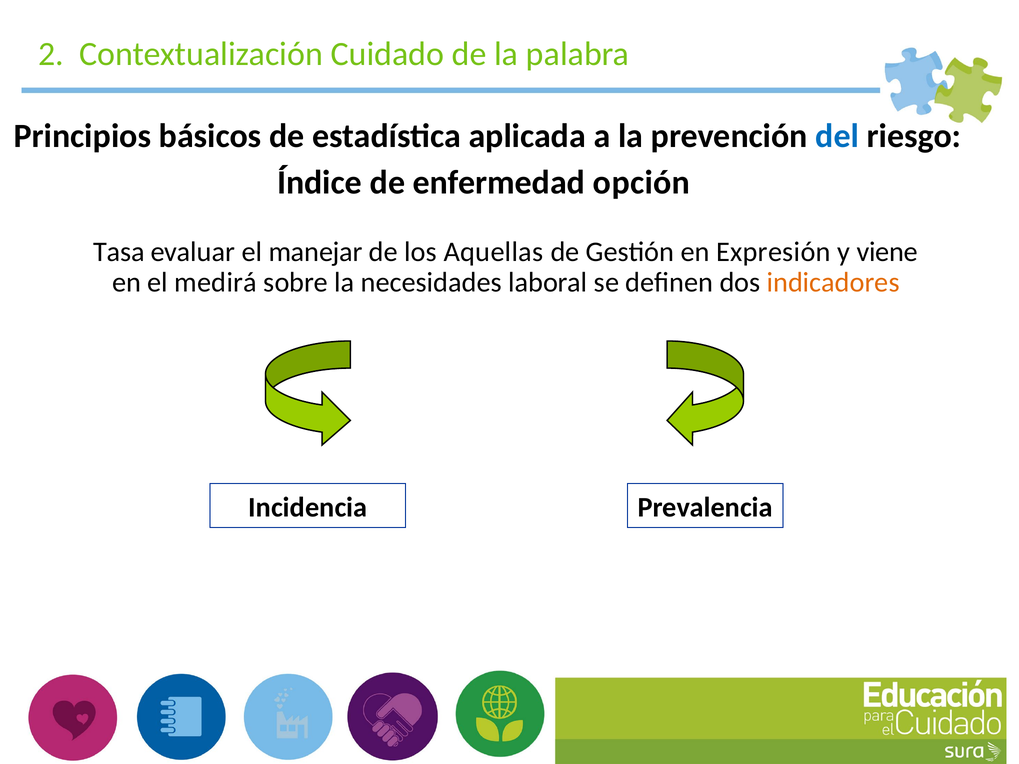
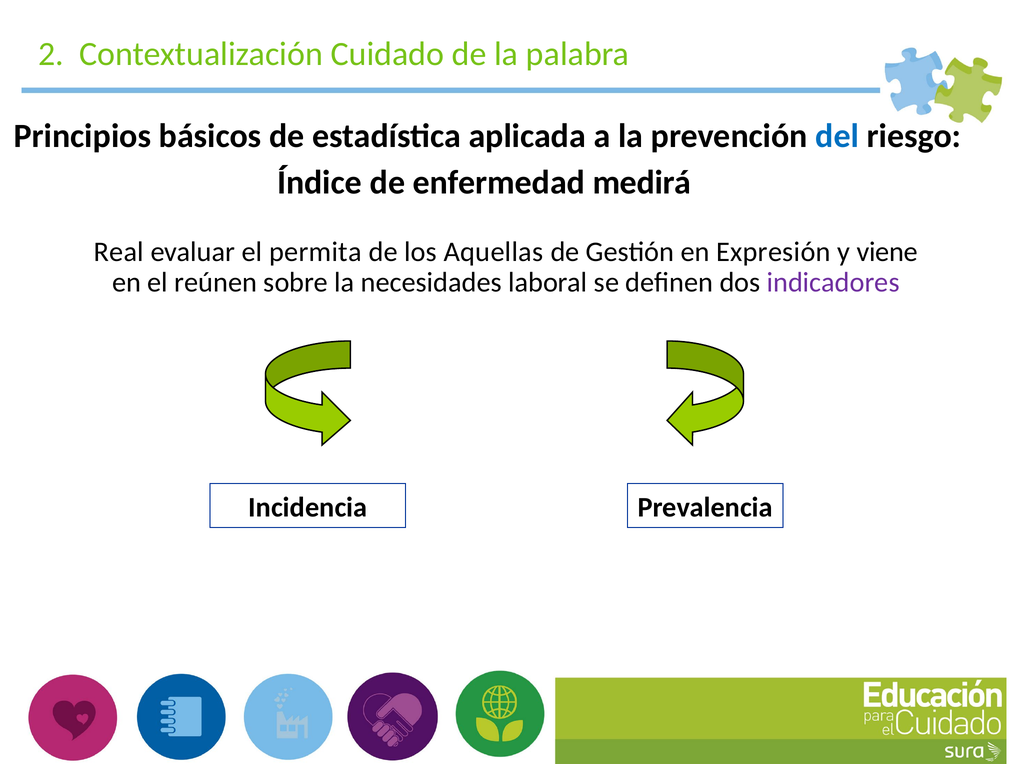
opción: opción -> medirá (642, 183)
Tasa: Tasa -> Real (119, 252)
manejar: manejar -> permita (315, 252)
medirá: medirá -> reúnen (216, 283)
indicadores colour: orange -> purple (833, 283)
